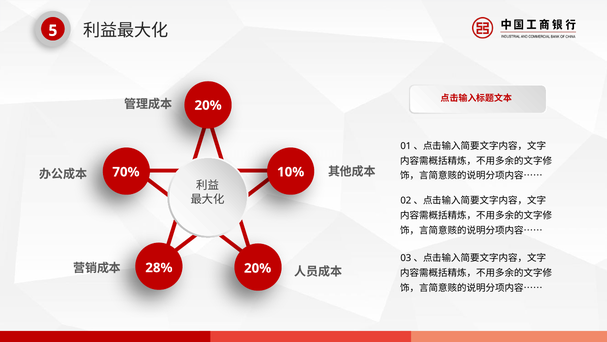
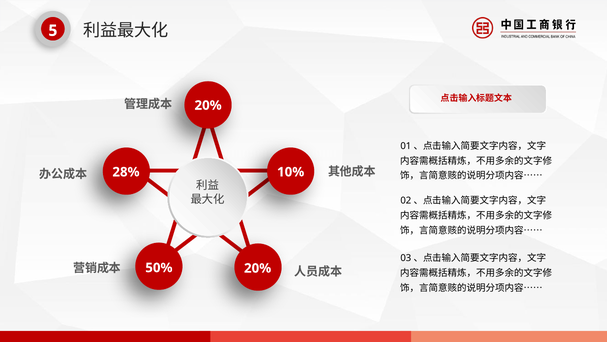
70%: 70% -> 28% (126, 172)
28%: 28% -> 50% (159, 267)
